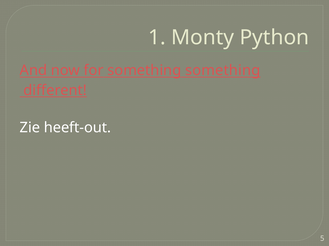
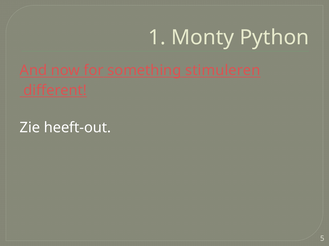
something something: something -> stimuleren (223, 71)
